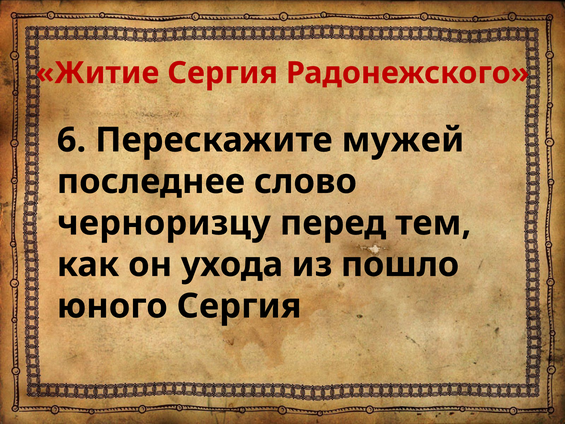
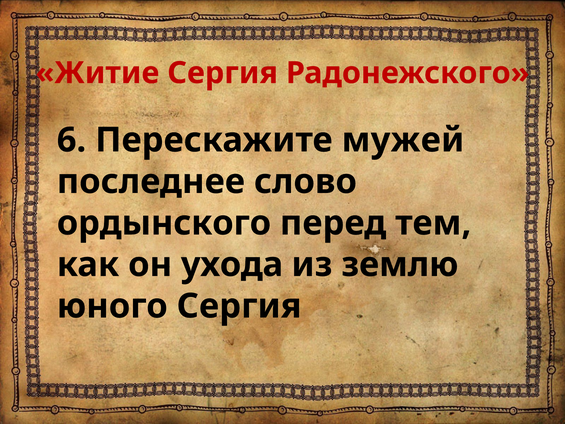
черноризцу: черноризцу -> ордынского (164, 223)
пошло: пошло -> землю (400, 264)
